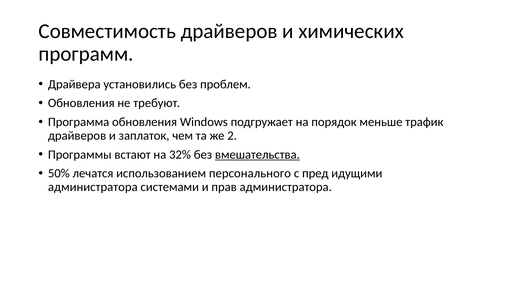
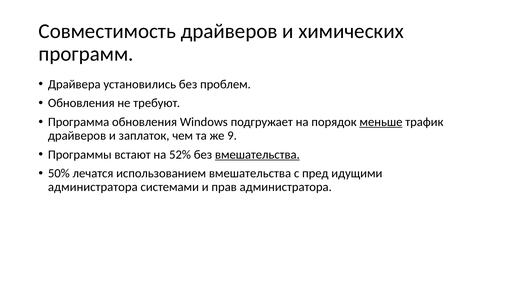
меньше underline: none -> present (381, 122)
2: 2 -> 9 (232, 136)
32%: 32% -> 52% (180, 155)
использованием персонального: персонального -> вмешательства (250, 173)
